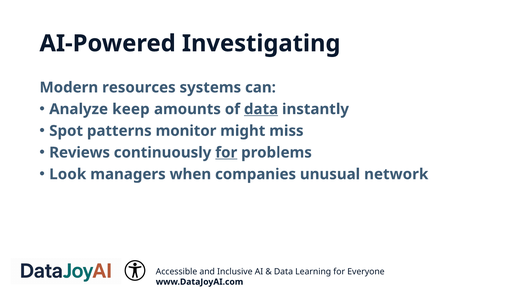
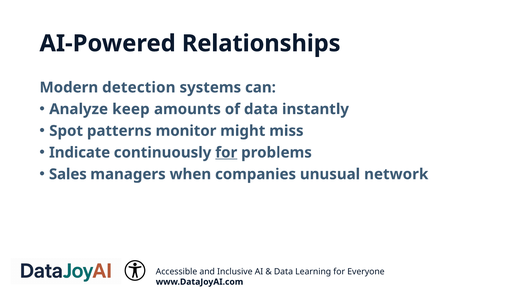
Investigating: Investigating -> Relationships (261, 44)
resources: resources -> detection (139, 88)
data underline: present -> none (261, 109)
Reviews: Reviews -> Indicate (80, 153)
Look: Look -> Sales (68, 174)
